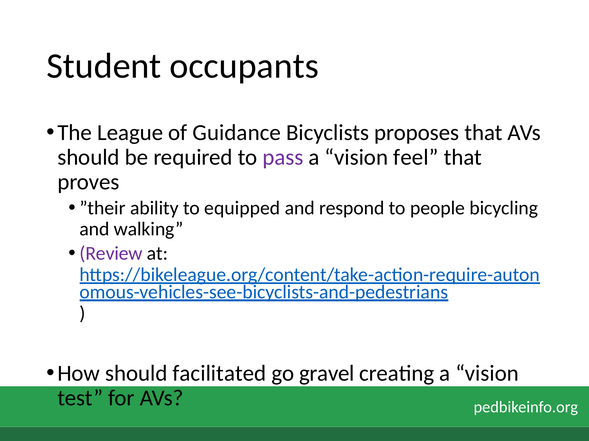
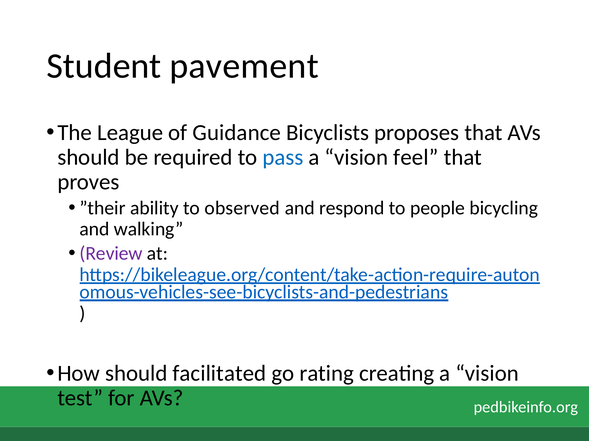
occupants: occupants -> pavement (244, 66)
pass colour: purple -> blue (283, 158)
equipped: equipped -> observed (242, 208)
gravel: gravel -> rating (327, 374)
